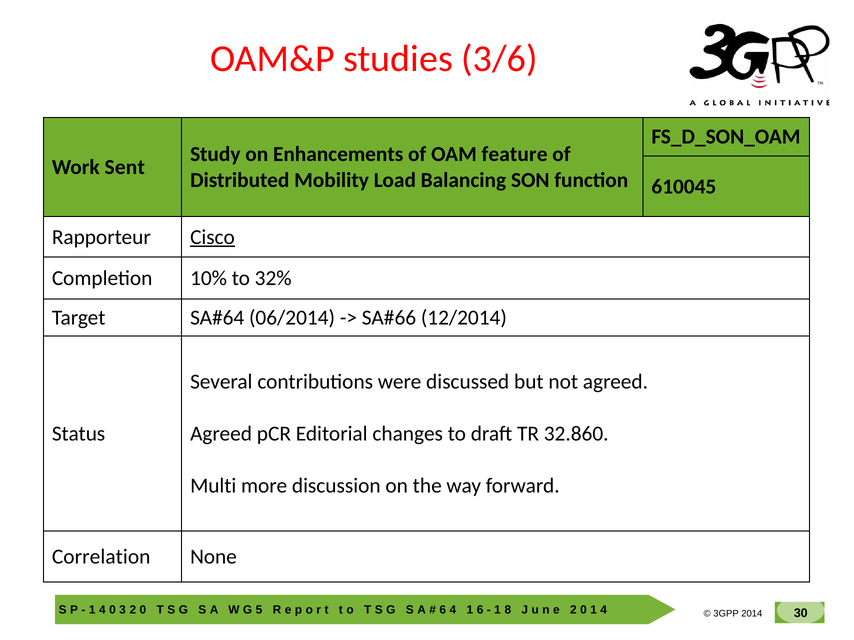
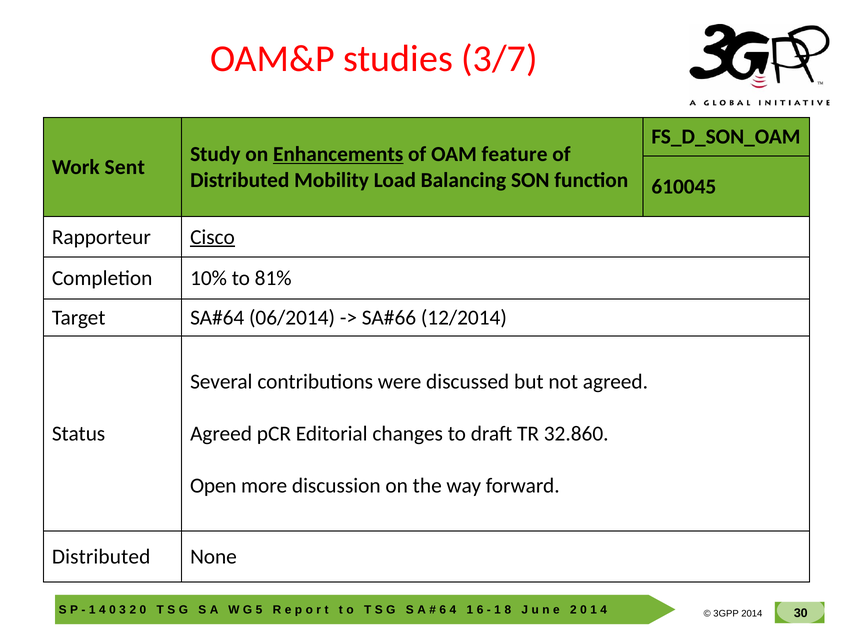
3/6: 3/6 -> 3/7 (500, 59)
Enhancements underline: none -> present (338, 154)
32%: 32% -> 81% (273, 279)
Multi: Multi -> Open (213, 486)
Correlation: Correlation -> Distributed (101, 557)
